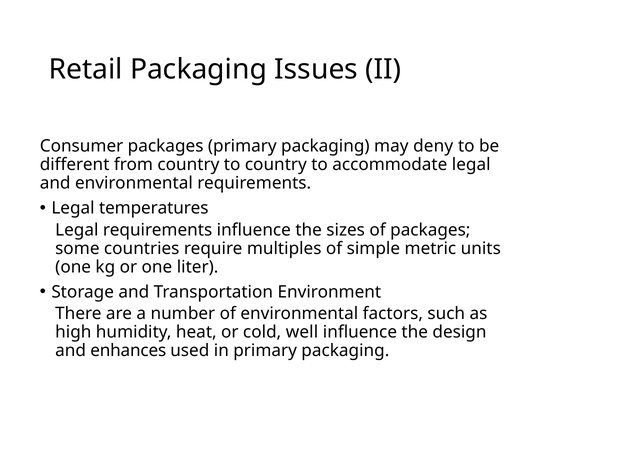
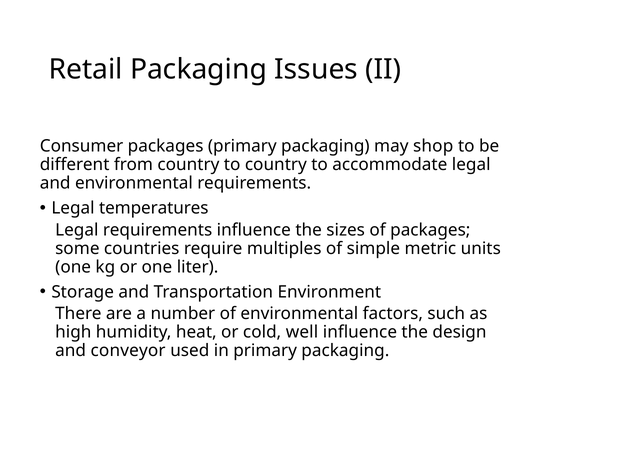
deny: deny -> shop (433, 146)
enhances: enhances -> conveyor (128, 351)
